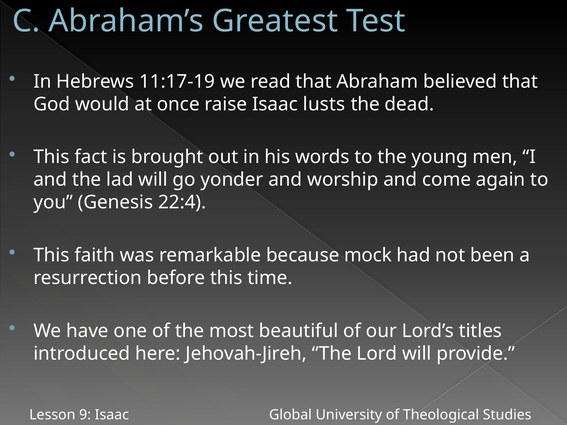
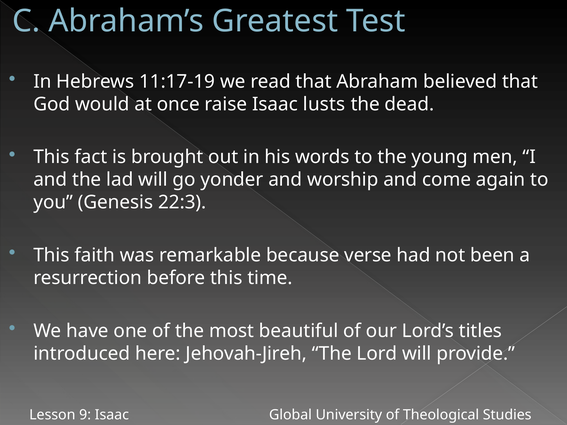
22:4: 22:4 -> 22:3 (182, 203)
mock: mock -> verse (368, 255)
